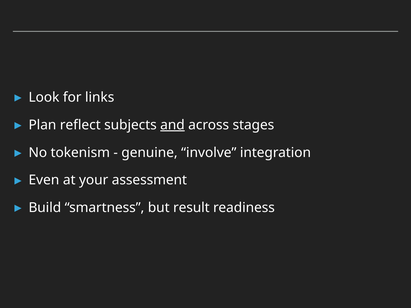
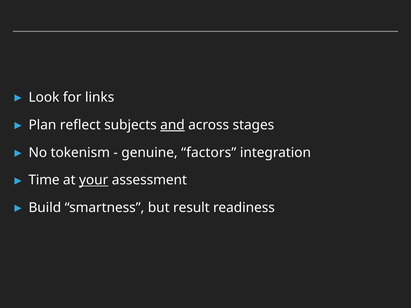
involve: involve -> factors (209, 153)
Even: Even -> Time (44, 180)
your underline: none -> present (94, 180)
